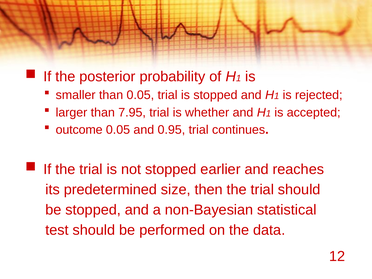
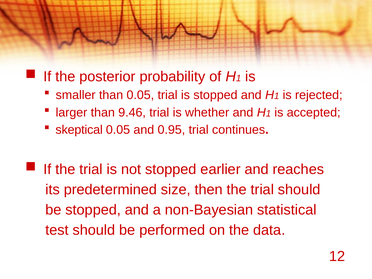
7.95: 7.95 -> 9.46 (132, 112)
outcome: outcome -> skeptical (79, 130)
